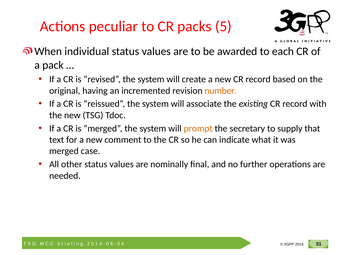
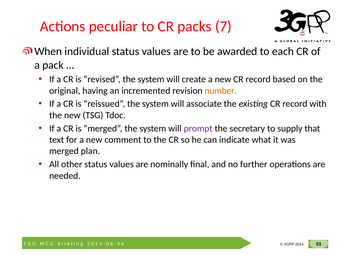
5: 5 -> 7 (223, 26)
prompt colour: orange -> purple (198, 128)
case: case -> plan (90, 151)
